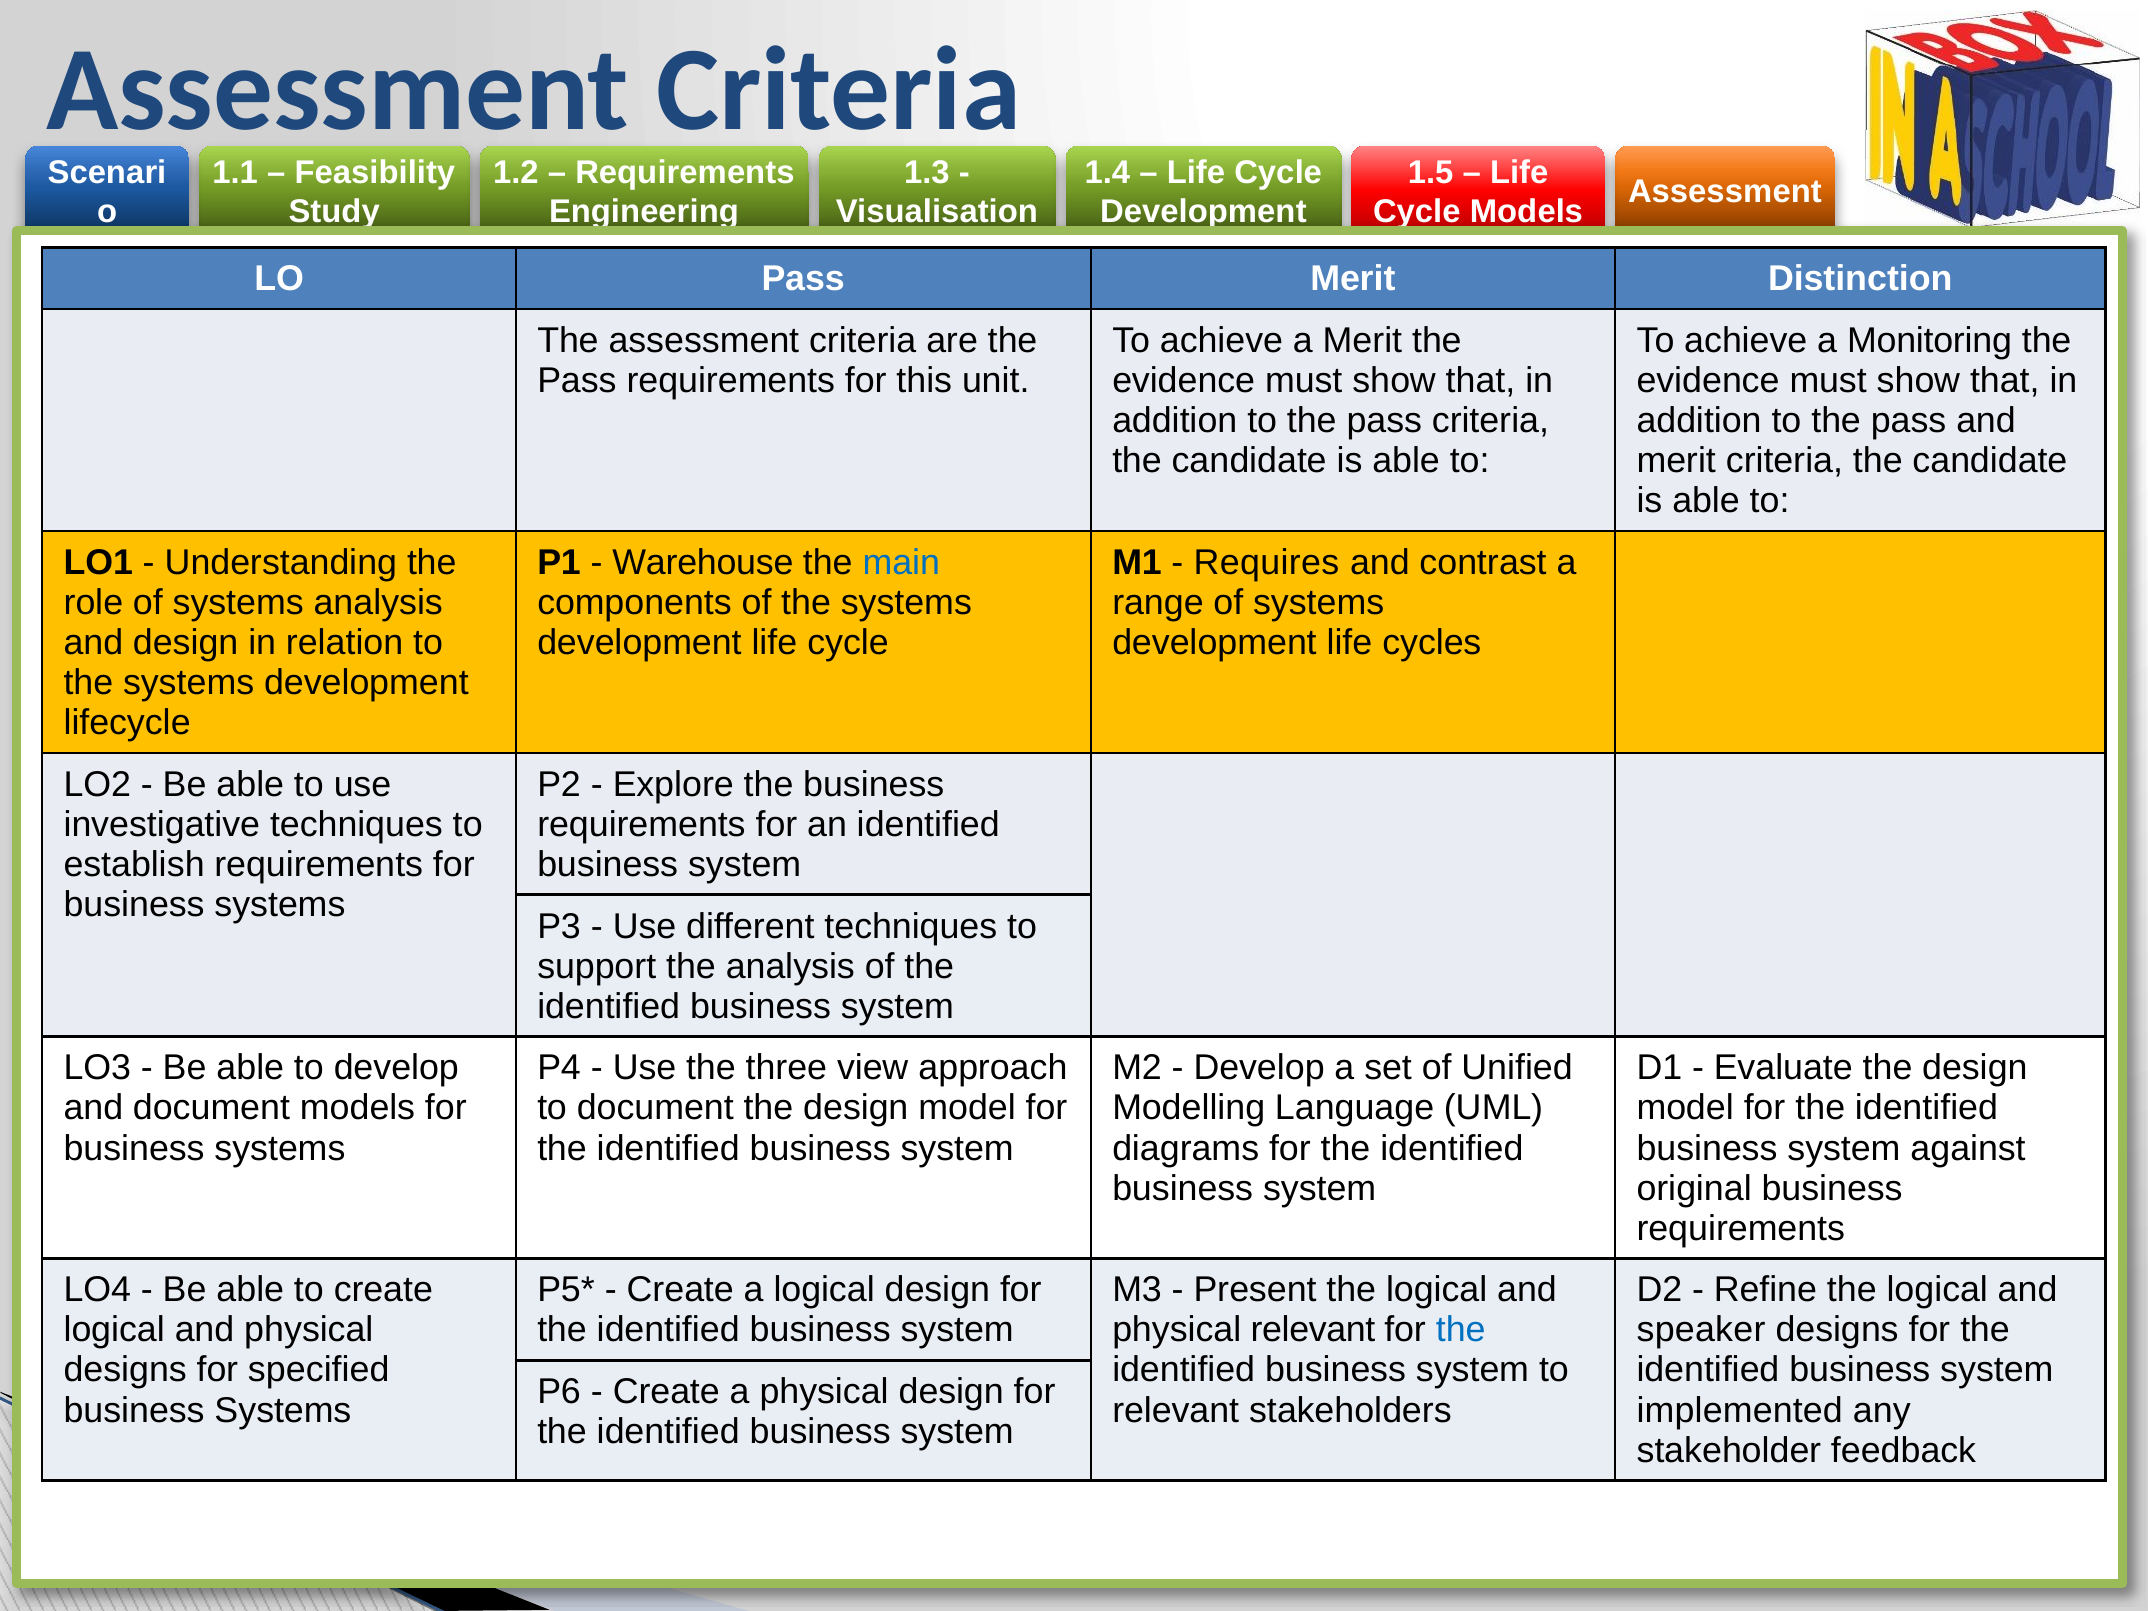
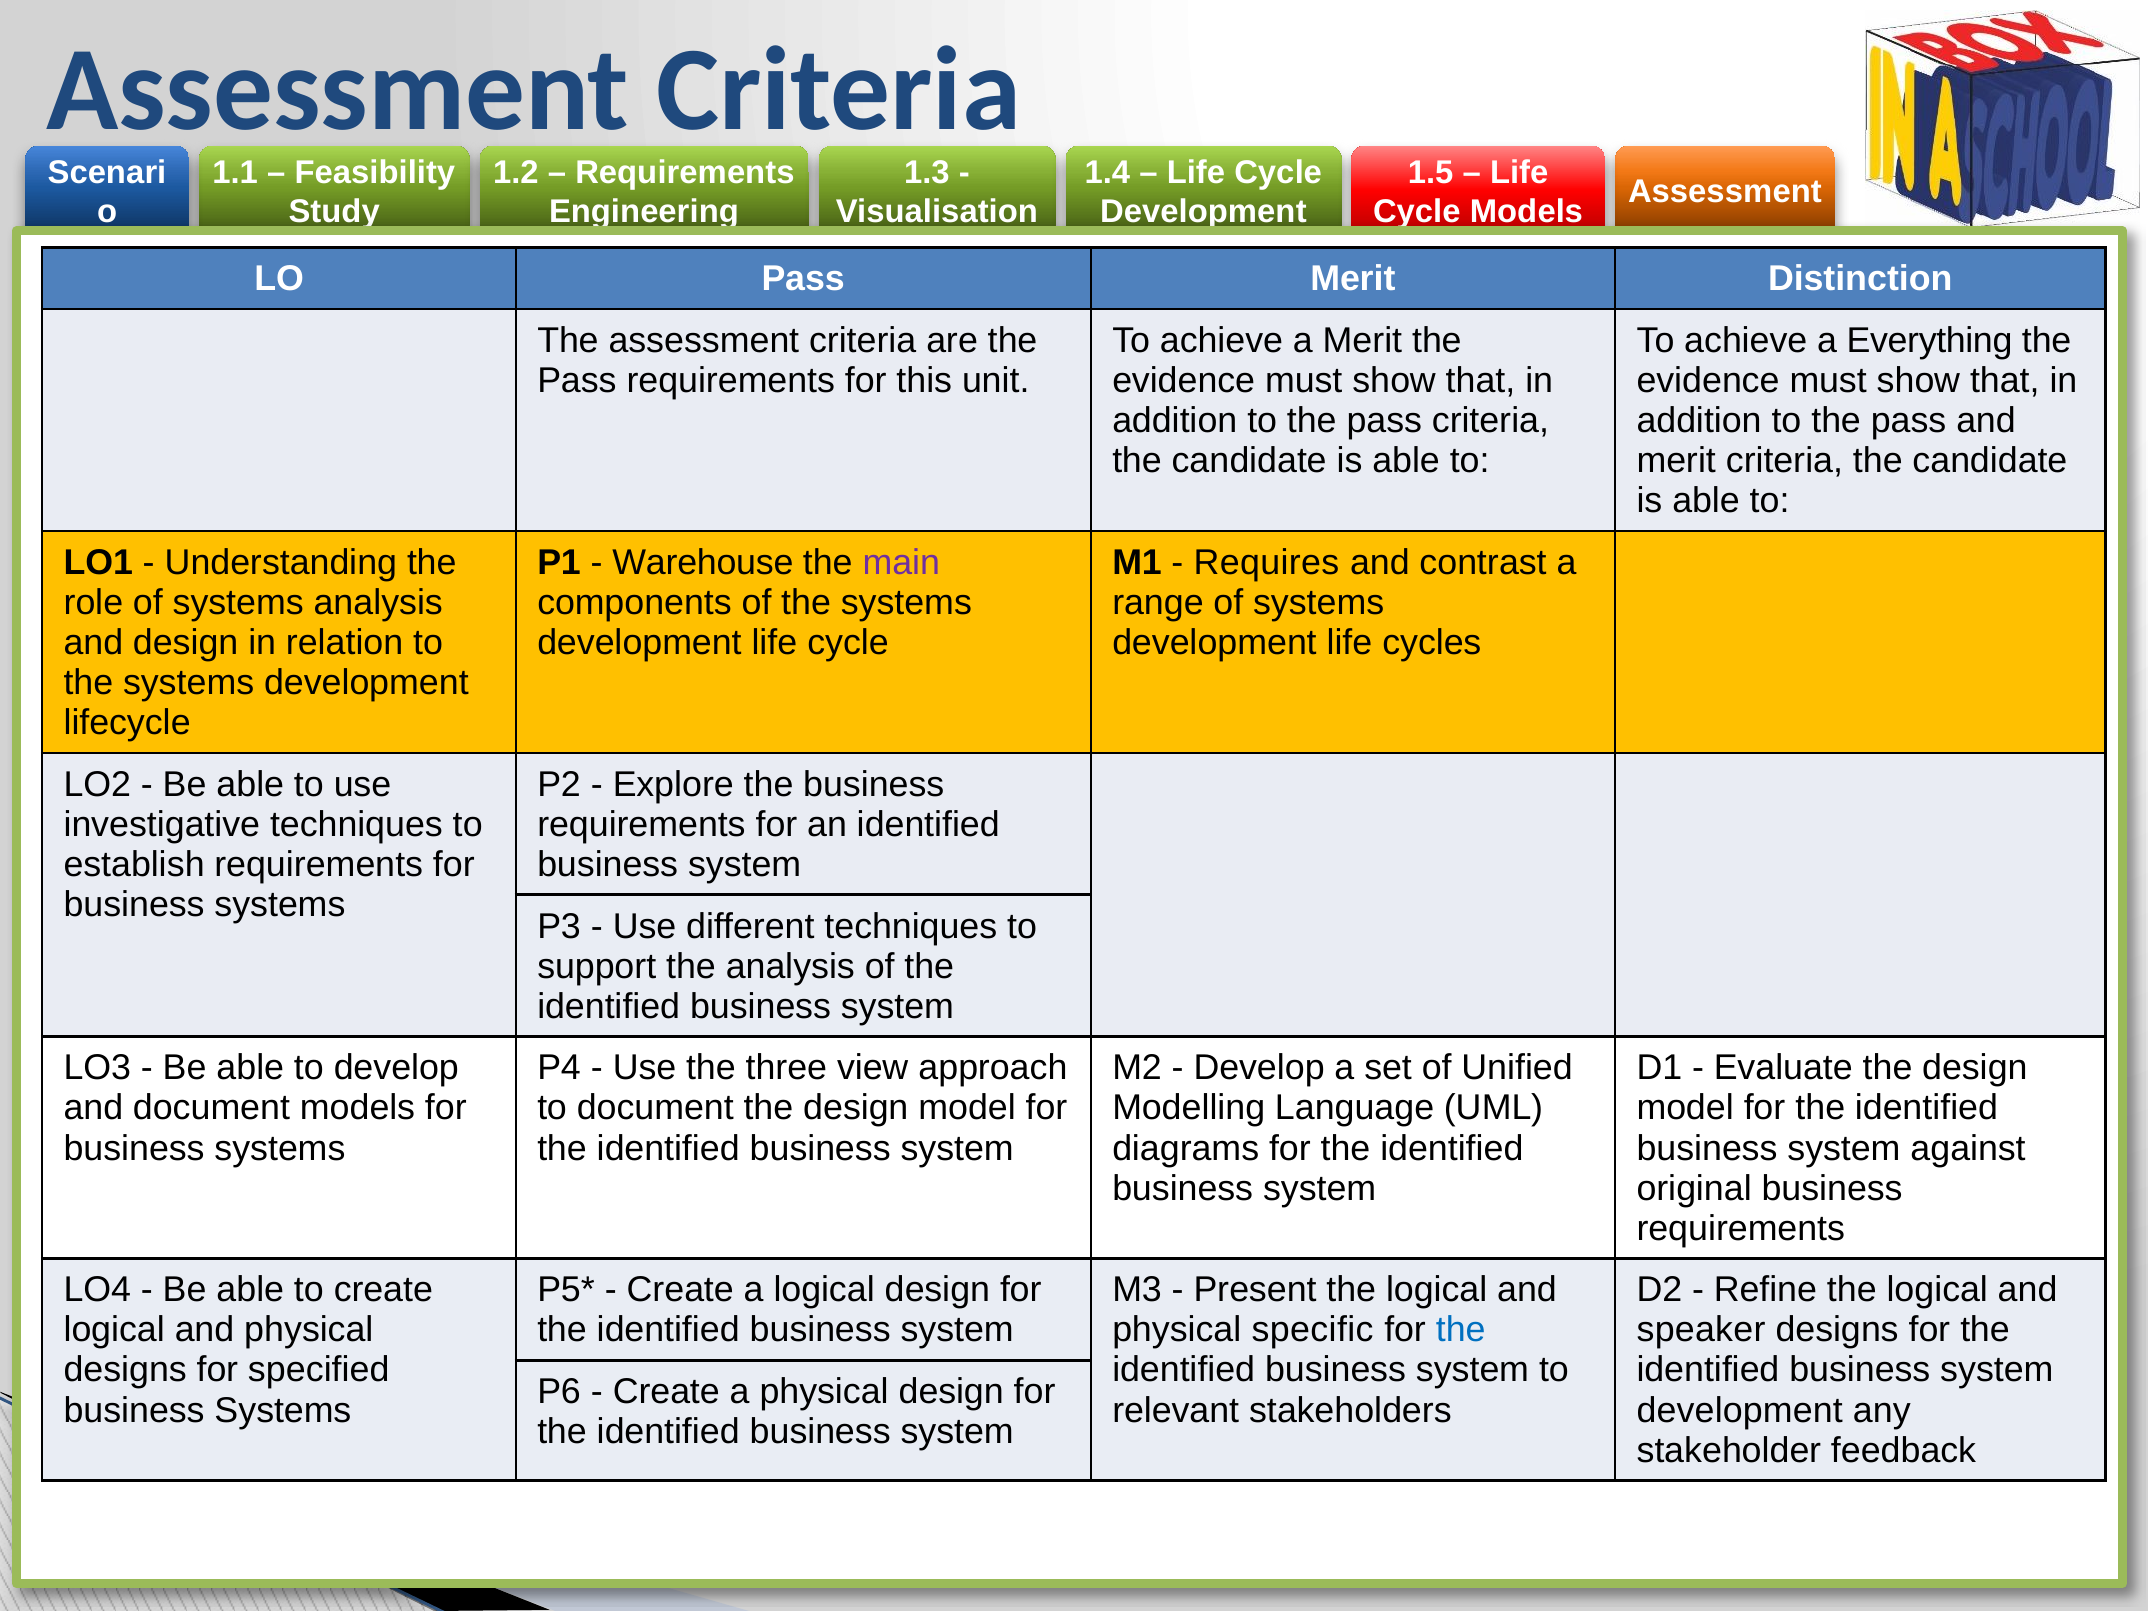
Monitoring: Monitoring -> Everything (1930, 340)
main colour: blue -> purple (901, 562)
physical relevant: relevant -> specific (1313, 1330)
implemented: implemented -> development (1740, 1410)
